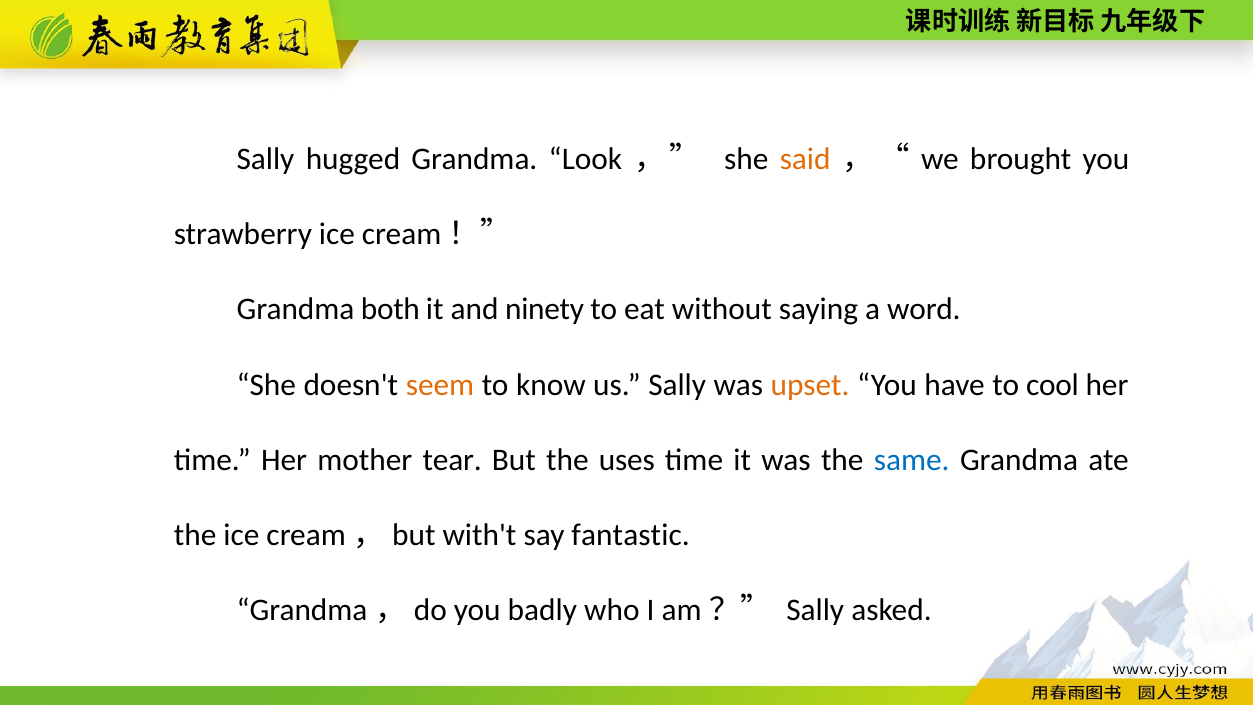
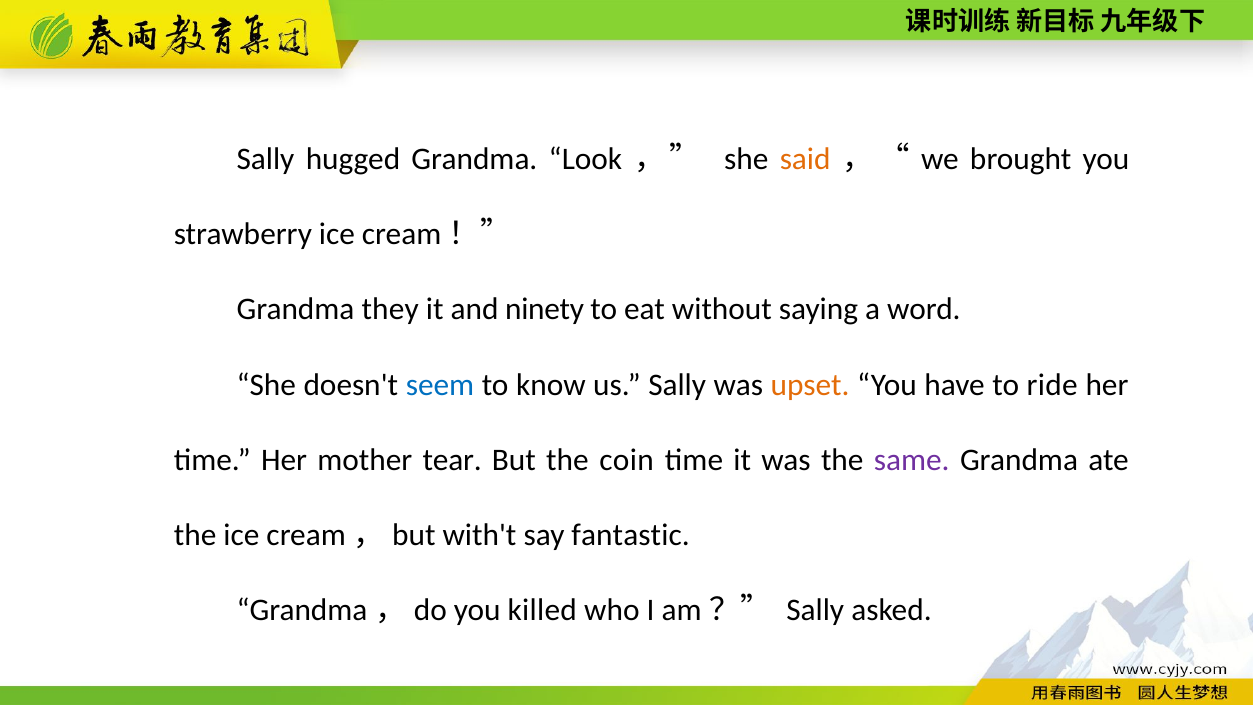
both: both -> they (390, 310)
seem colour: orange -> blue (440, 385)
cool: cool -> ride (1052, 385)
uses: uses -> coin (627, 460)
same colour: blue -> purple (912, 460)
badly: badly -> killed (542, 610)
